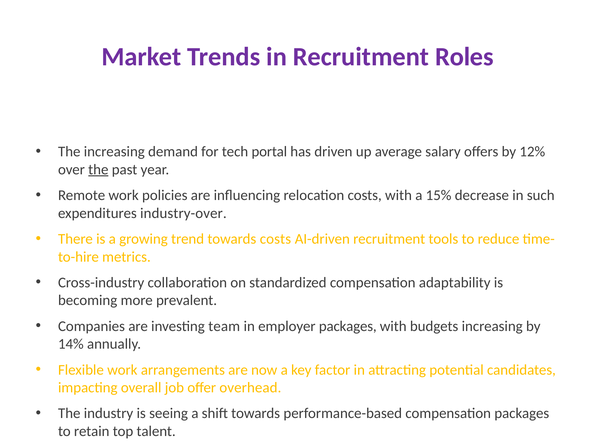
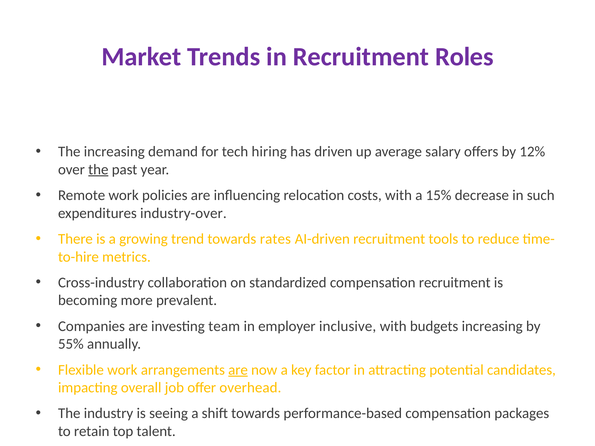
portal: portal -> hiring (269, 152)
towards costs: costs -> rates (275, 239)
compensation adaptability: adaptability -> recruitment (455, 283)
employer packages: packages -> inclusive (348, 326)
14%: 14% -> 55% (71, 344)
are underline: none -> present (238, 370)
